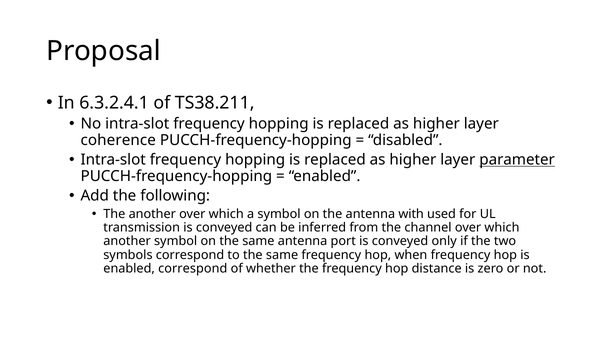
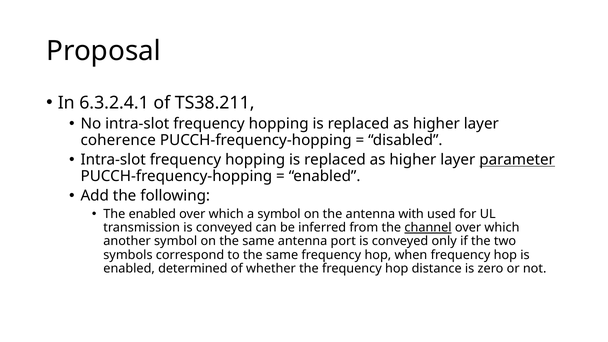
The another: another -> enabled (152, 214)
channel underline: none -> present (428, 228)
enabled correspond: correspond -> determined (193, 269)
